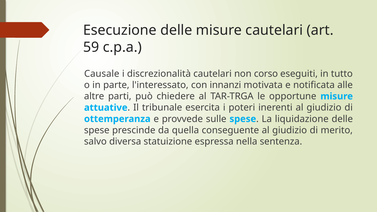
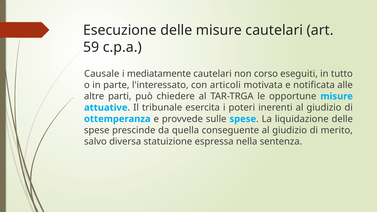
discrezionalità: discrezionalità -> mediatamente (159, 74)
innanzi: innanzi -> articoli (225, 85)
